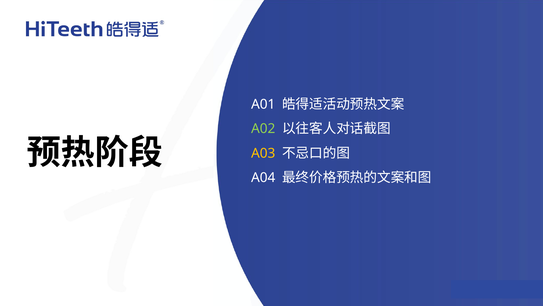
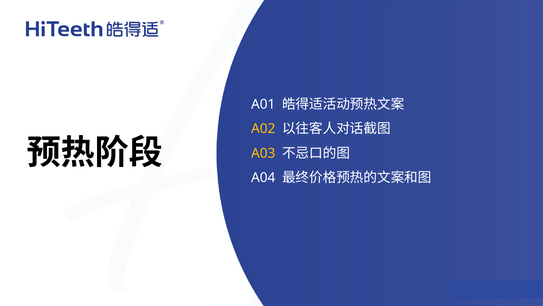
A02 colour: light green -> yellow (263, 129)
